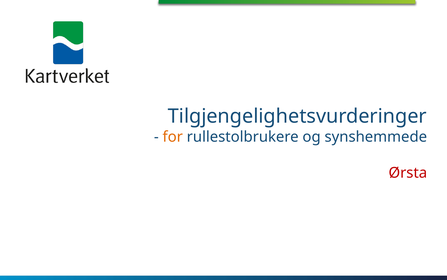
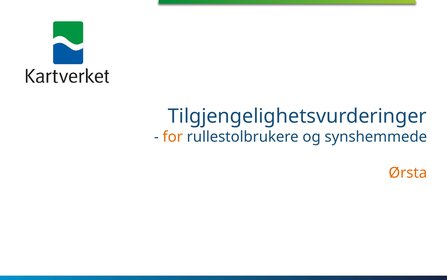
Ørsta colour: red -> orange (408, 172)
